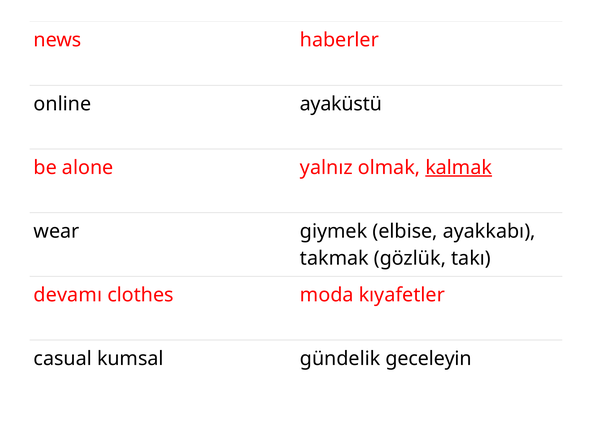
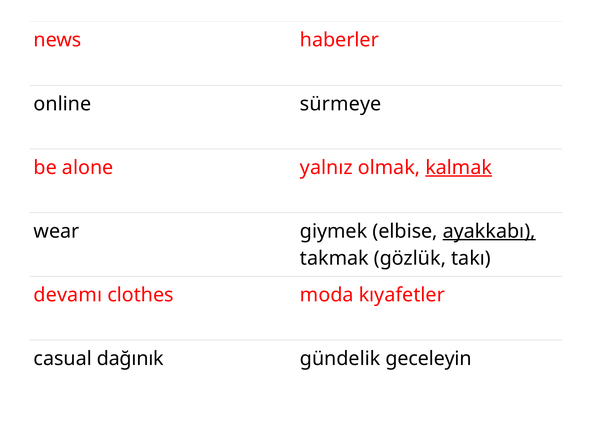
ayaküstü: ayaküstü -> sürmeye (341, 104)
ayakkabı underline: none -> present (489, 231)
kumsal: kumsal -> dağınık (130, 359)
